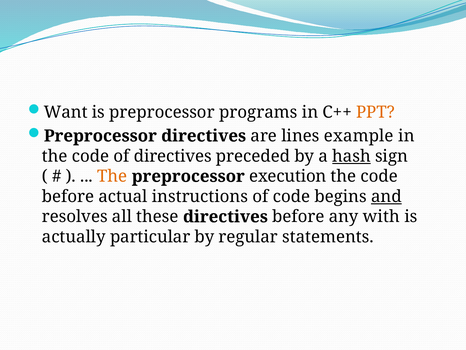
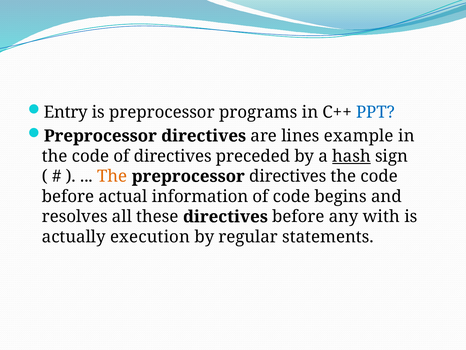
Want: Want -> Entry (66, 112)
PPT colour: orange -> blue (375, 112)
execution: execution -> directives (288, 176)
instructions: instructions -> information (200, 196)
and underline: present -> none (386, 196)
particular: particular -> execution (150, 237)
